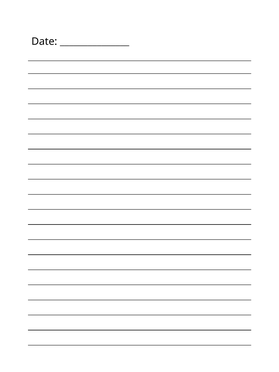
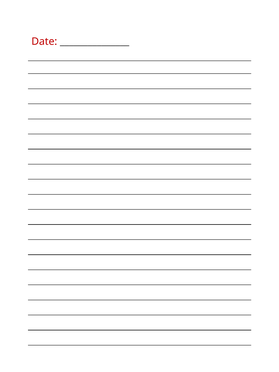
Date colour: black -> red (44, 42)
